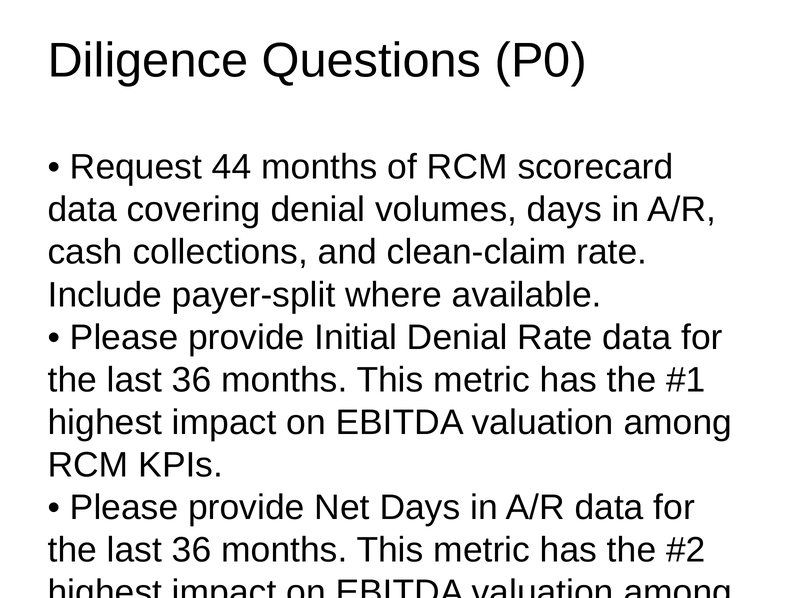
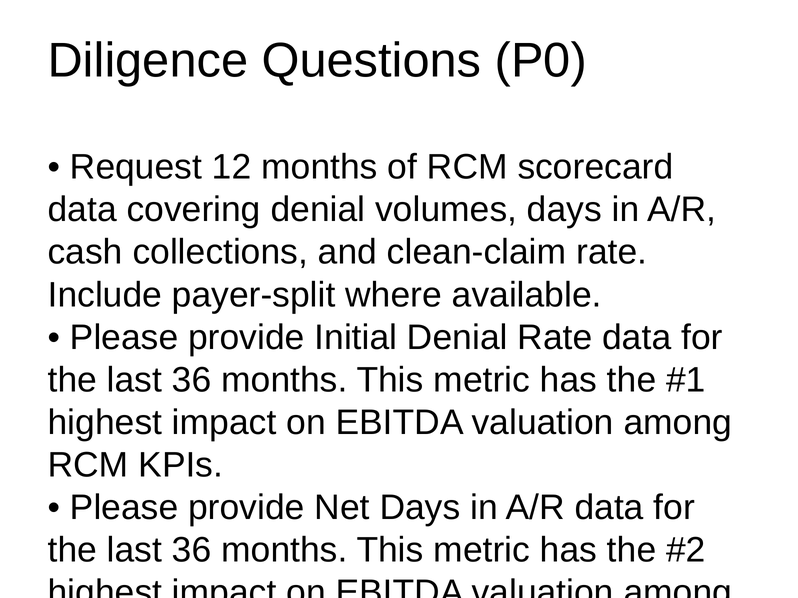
44: 44 -> 12 (232, 167)
